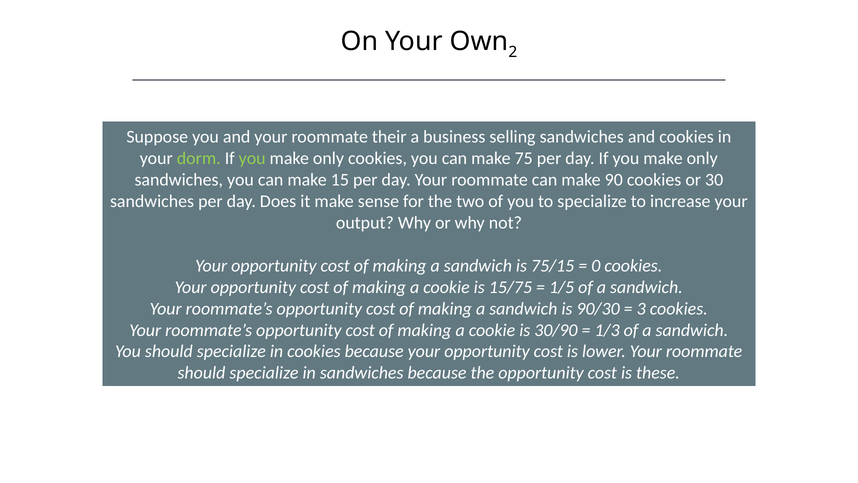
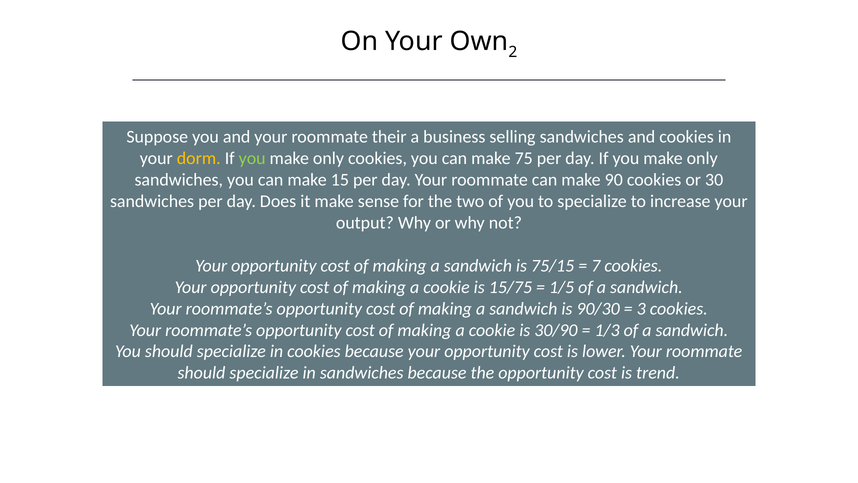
dorm colour: light green -> yellow (199, 158)
0: 0 -> 7 (596, 265)
these: these -> trend (658, 373)
